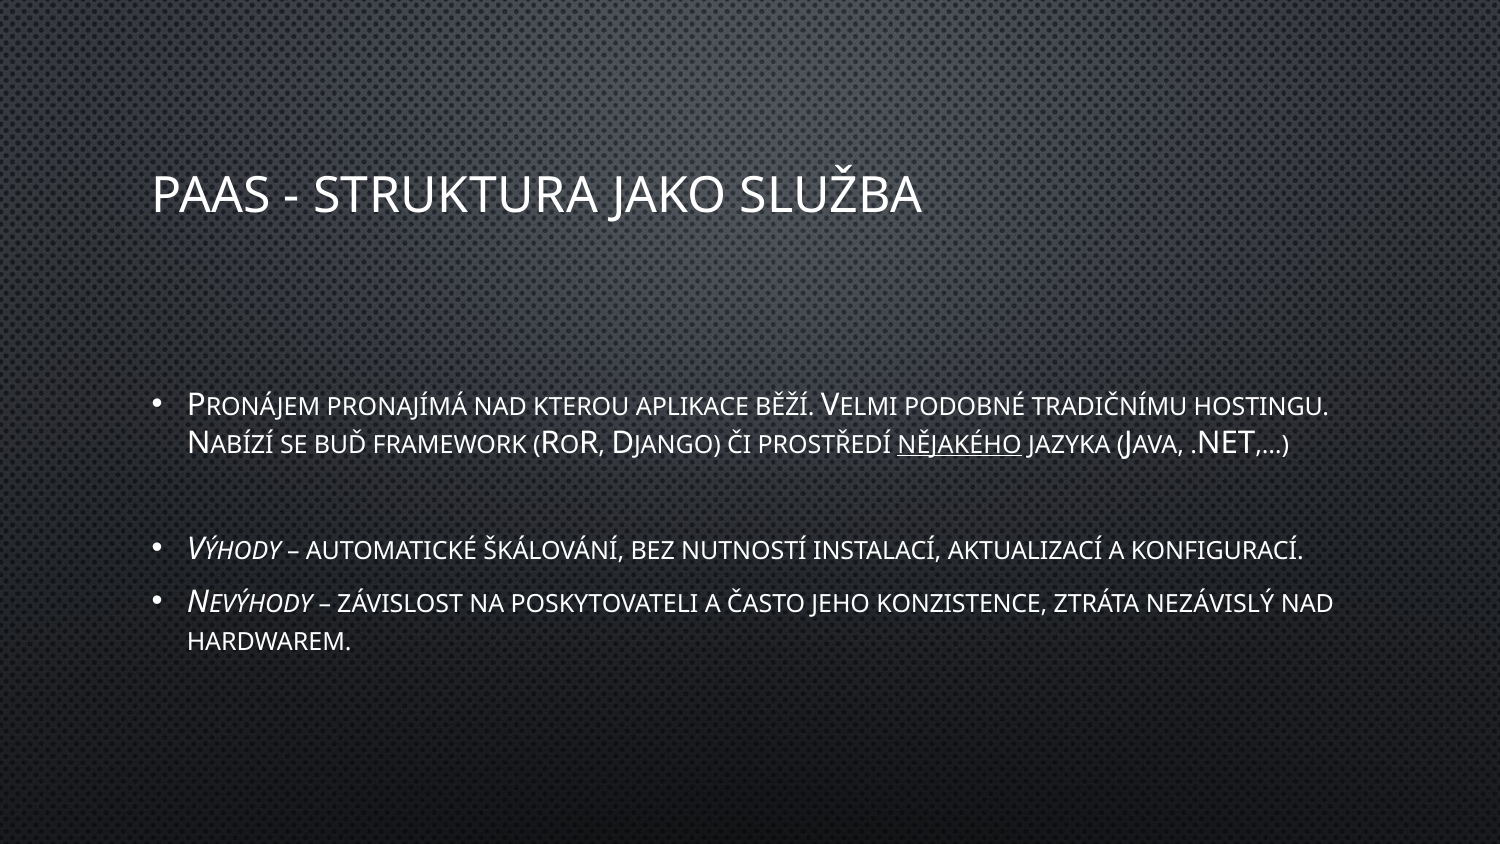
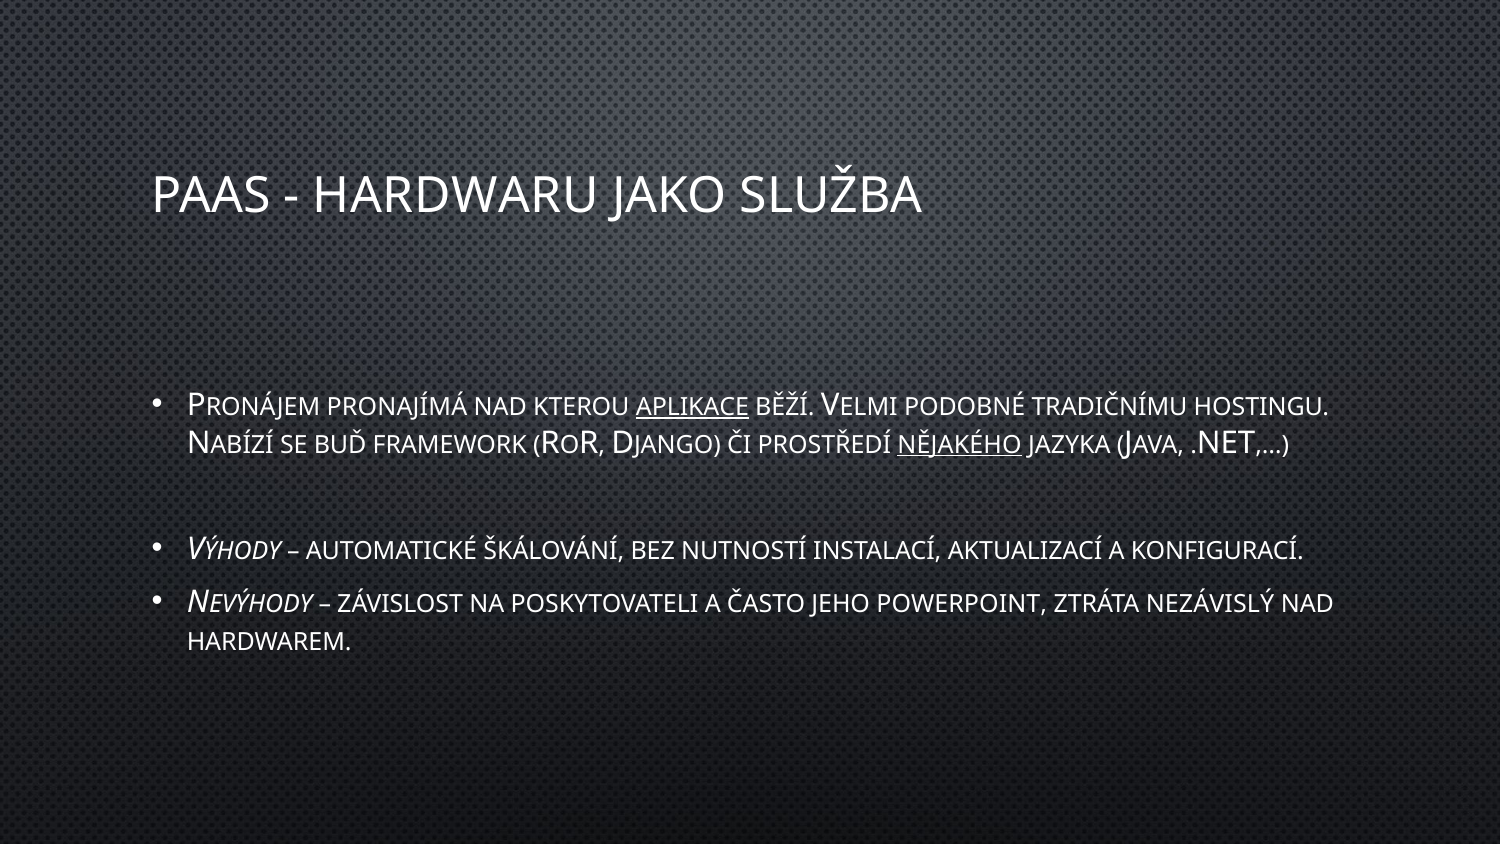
STRUKTURA: STRUKTURA -> HARDWARU (456, 196)
APLIKACE underline: none -> present (692, 407)
KONZISTENCE: KONZISTENCE -> POWERPOINT (962, 604)
